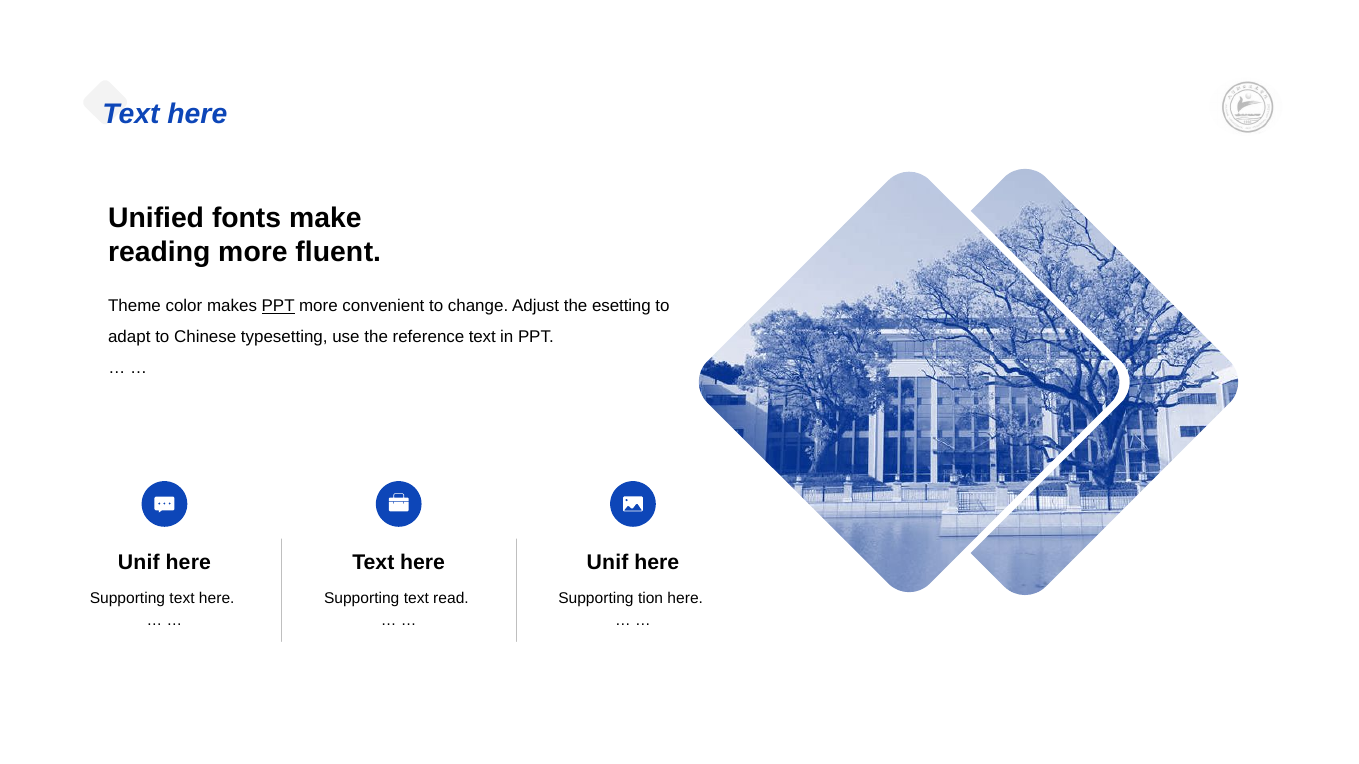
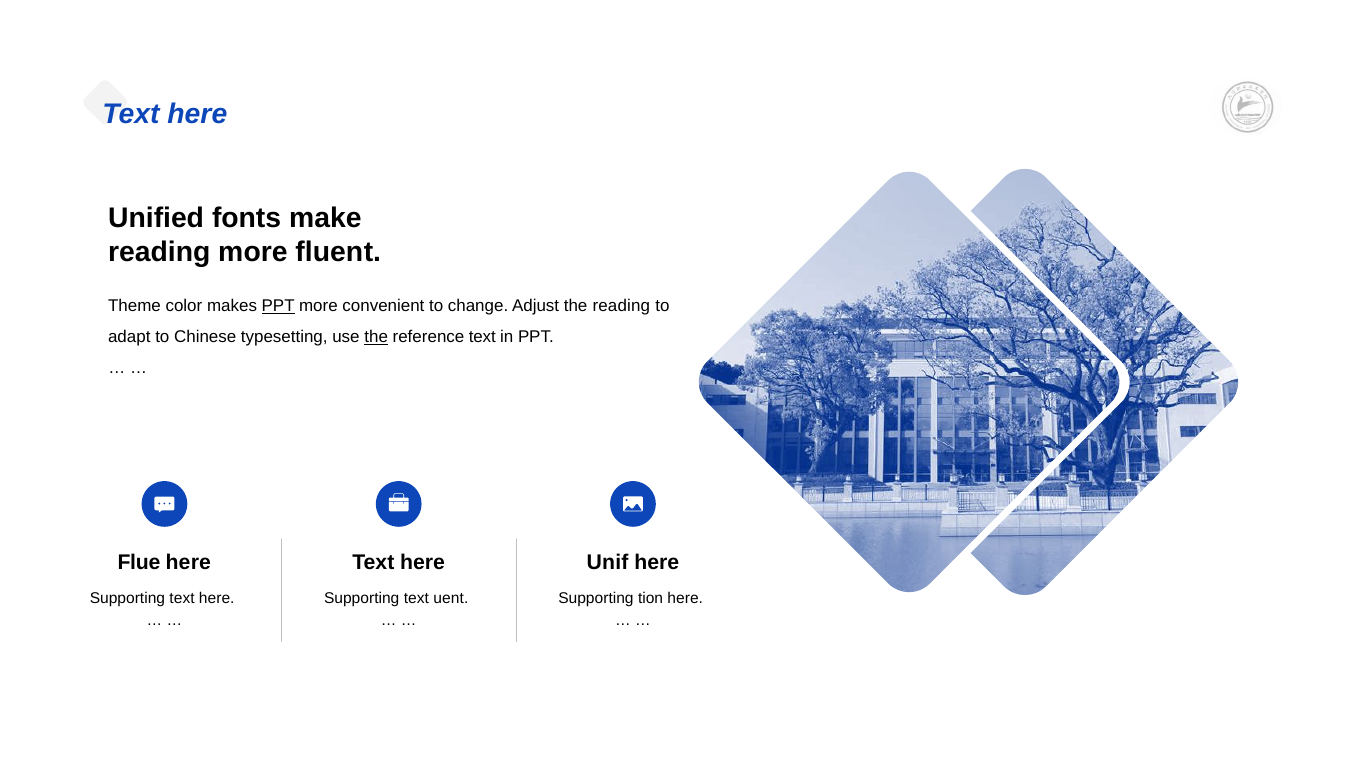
the esetting: esetting -> reading (621, 307)
the underline: none -> present (376, 337)
Unif: Unif -> Flue (139, 563)
read: read -> uent (451, 598)
